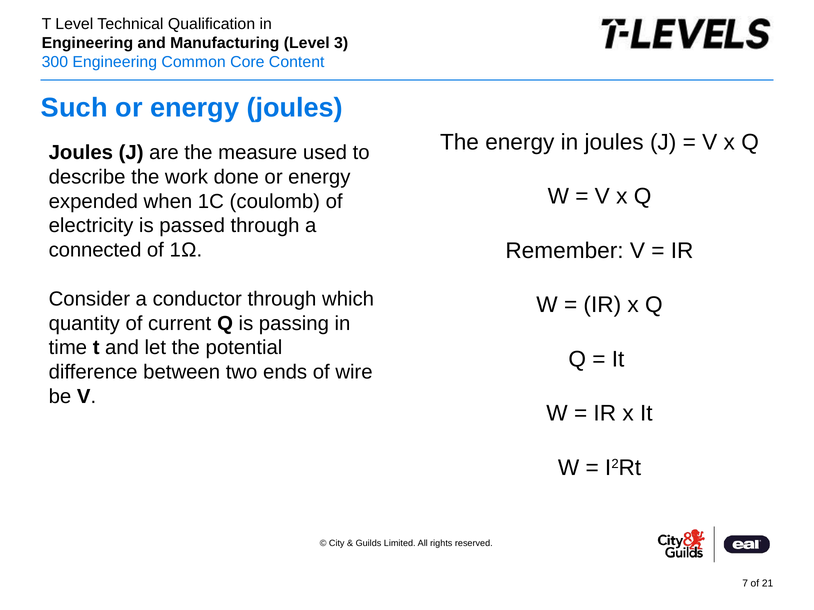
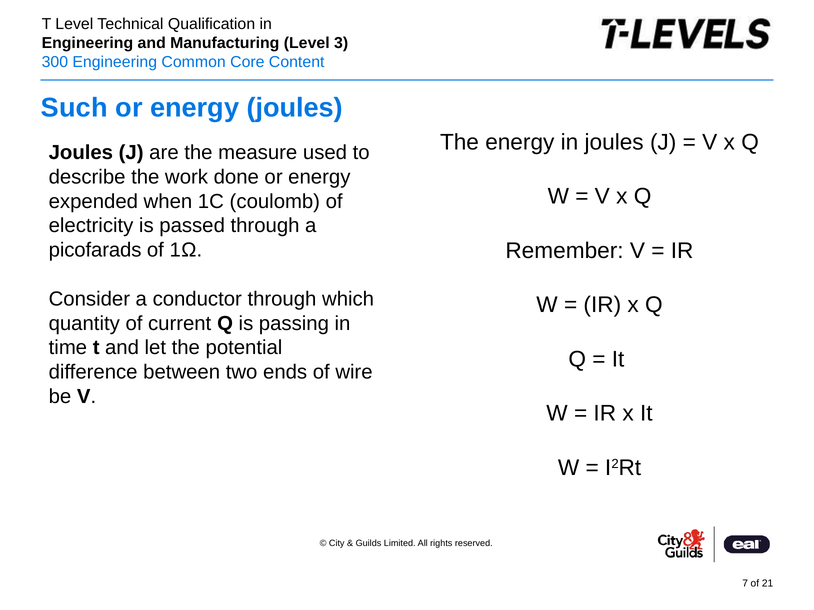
connected: connected -> picofarads (95, 250)
